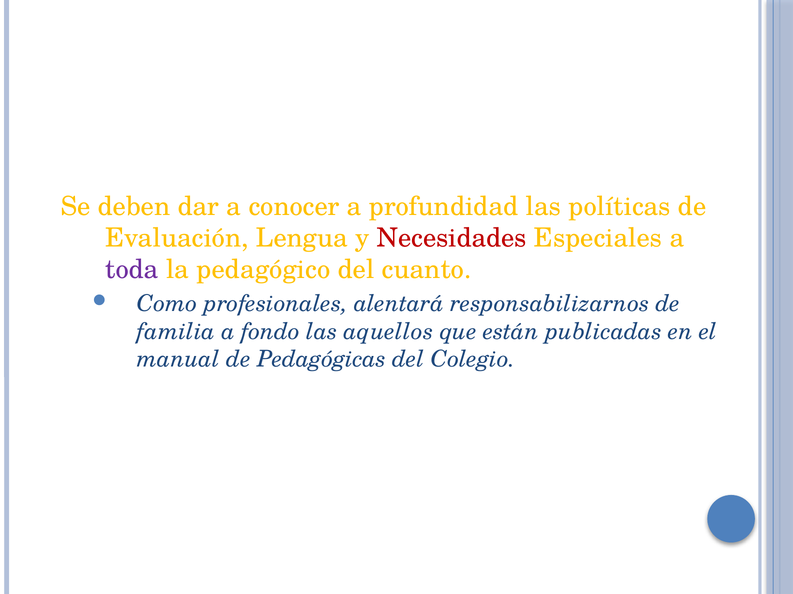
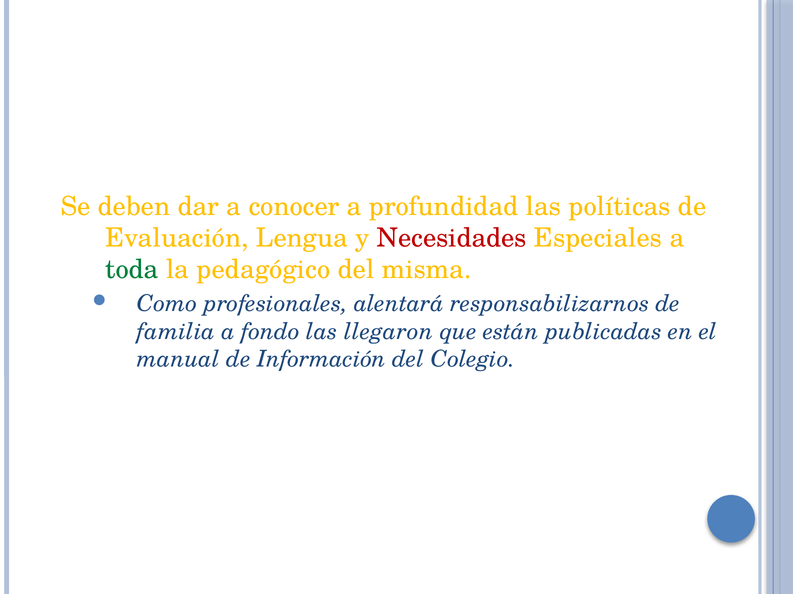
toda colour: purple -> green (132, 270)
cuanto: cuanto -> misma (427, 270)
aquellos: aquellos -> llegaron (389, 332)
Pedagógicas: Pedagógicas -> Información (322, 360)
